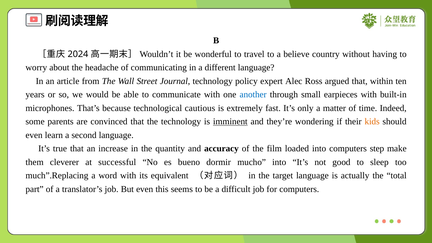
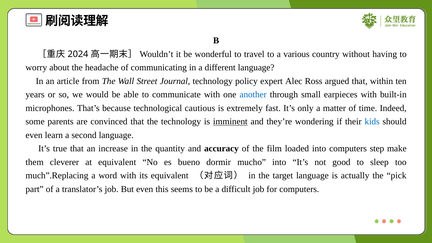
believe: believe -> various (296, 54)
kids colour: orange -> blue (372, 122)
at successful: successful -> equivalent (117, 162)
total: total -> pick (397, 176)
